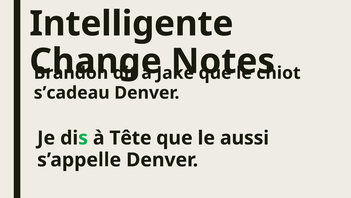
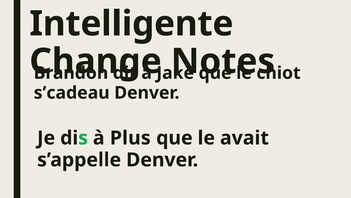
Tête: Tête -> Plus (130, 138)
aussi: aussi -> avait (244, 138)
